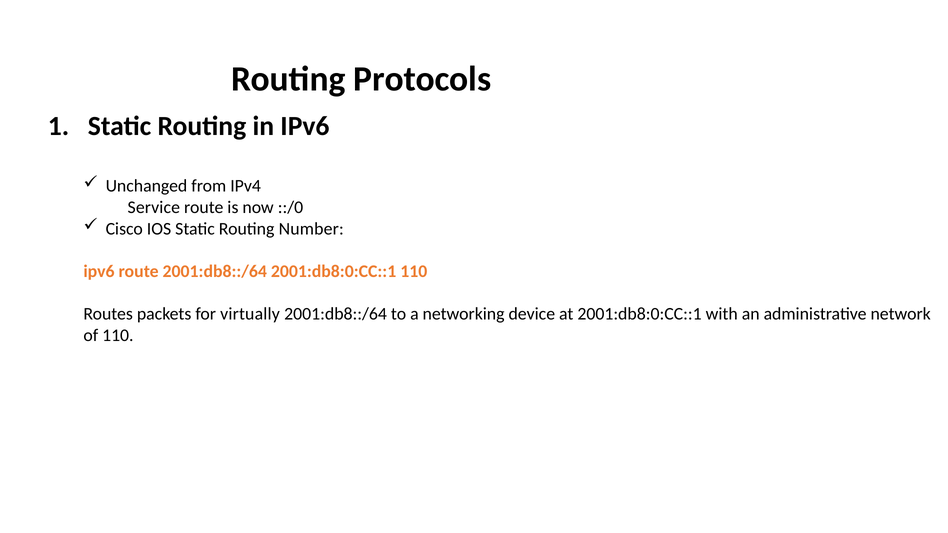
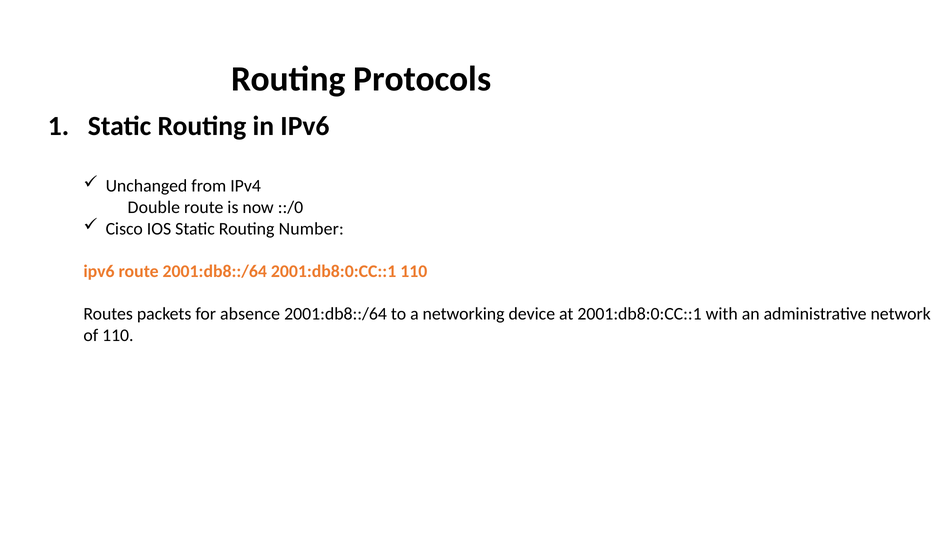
Service: Service -> Double (154, 208)
virtually: virtually -> absence (250, 314)
